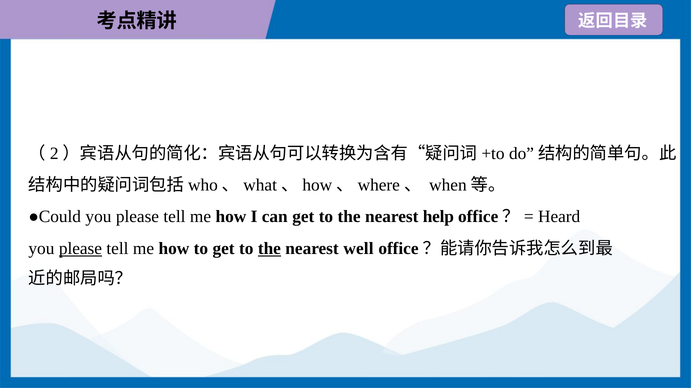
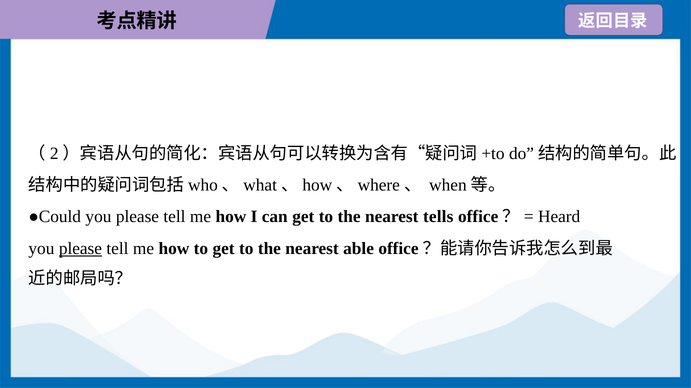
help: help -> tells (438, 217)
the underline: present -> none (269, 249)
well: well -> able (359, 249)
